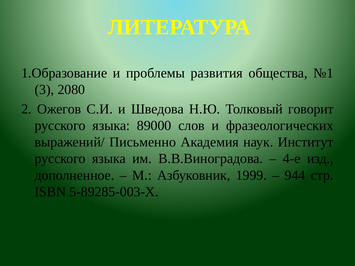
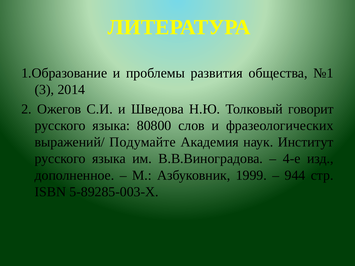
2080: 2080 -> 2014 (71, 90)
89000: 89000 -> 80800 (154, 126)
Письменно: Письменно -> Подумайте (143, 142)
